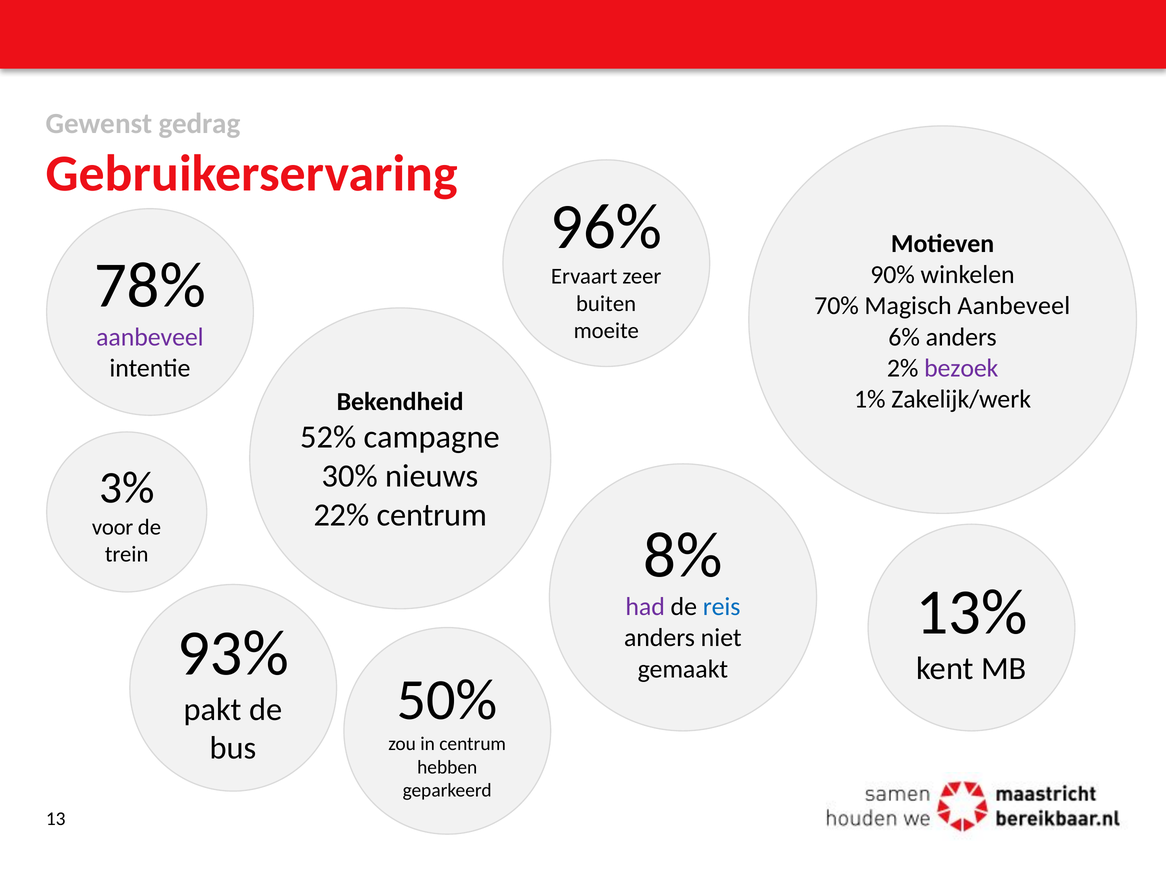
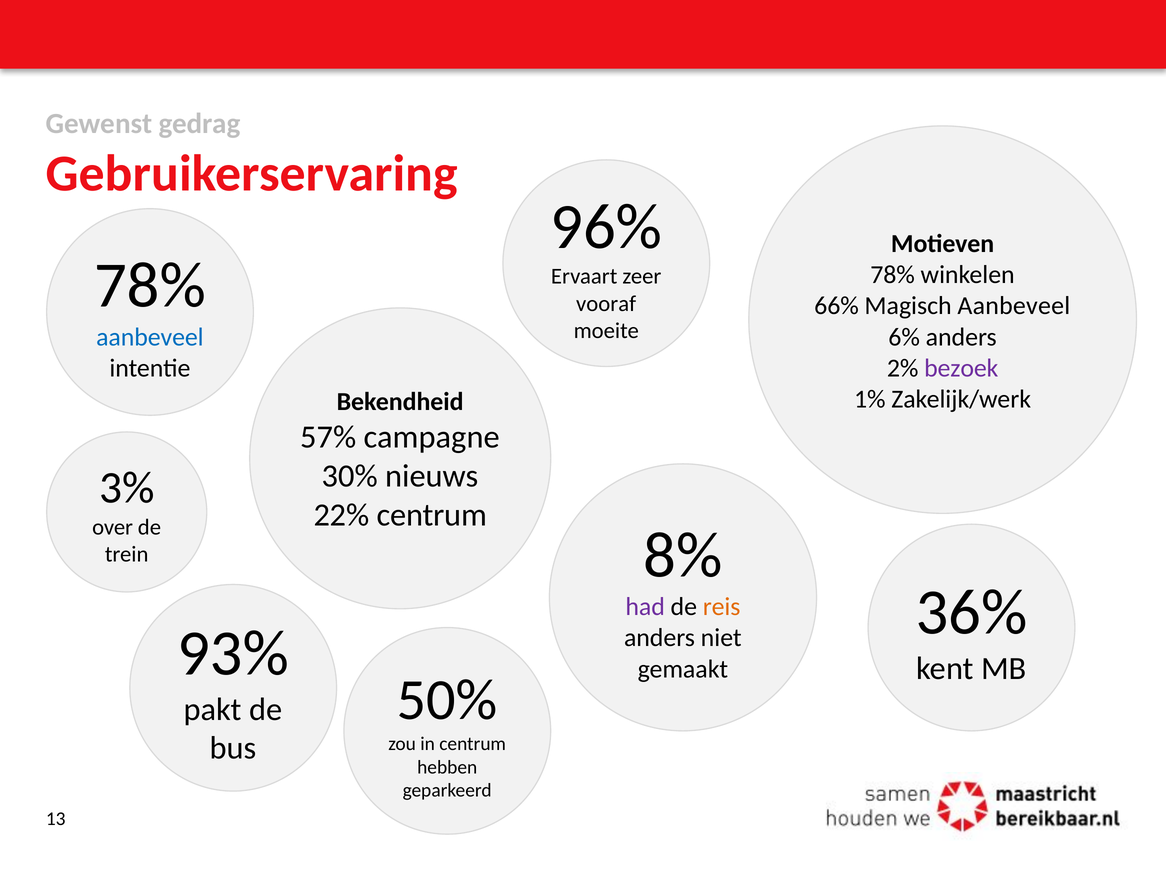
90%: 90% -> 78% (893, 275)
buiten: buiten -> vooraf (606, 304)
70%: 70% -> 66% (836, 306)
aanbeveel colour: purple -> blue (150, 337)
52%: 52% -> 57% (328, 437)
voor: voor -> over (113, 527)
13%: 13% -> 36% (971, 613)
reis colour: blue -> orange (722, 607)
